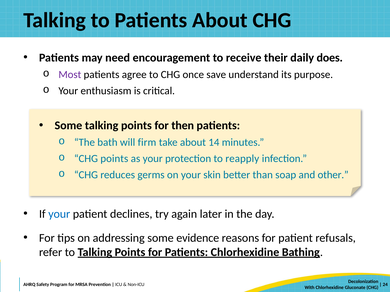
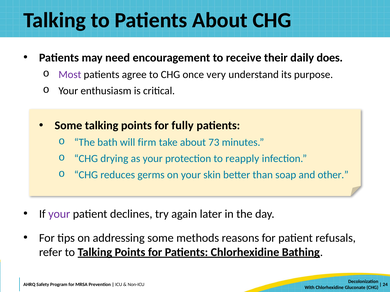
save: save -> very (216, 75)
then: then -> fully (183, 126)
14: 14 -> 73 (214, 143)
CHG points: points -> drying (114, 159)
your colour: blue -> purple (59, 214)
evidence: evidence -> methods (198, 238)
